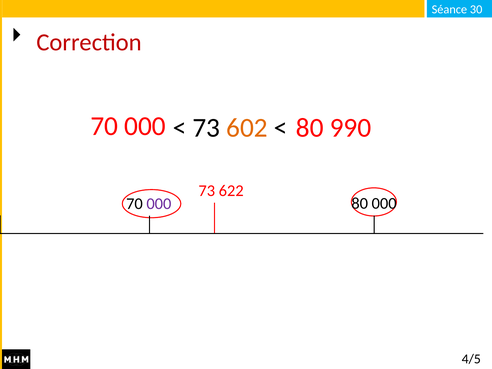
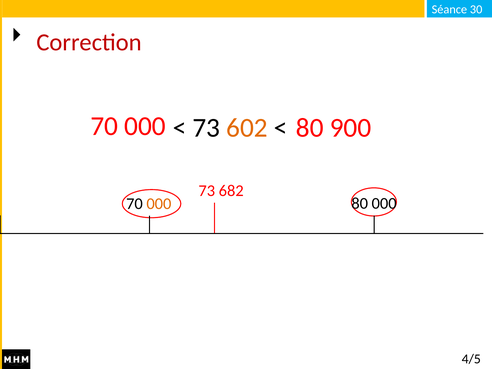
990: 990 -> 900 (350, 128)
622: 622 -> 682 (231, 191)
000 colour: purple -> orange (159, 204)
